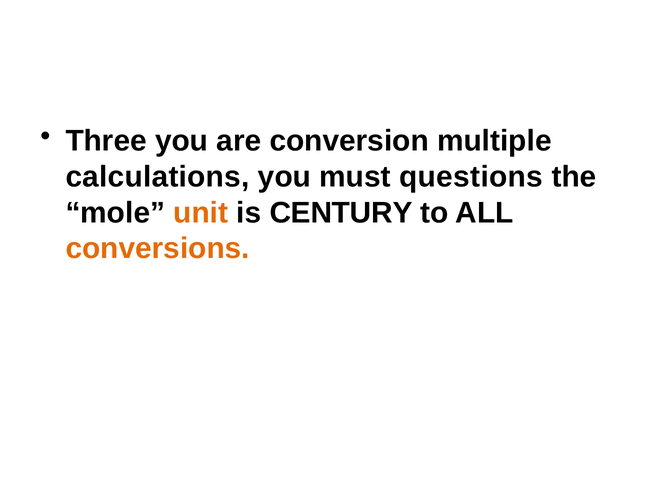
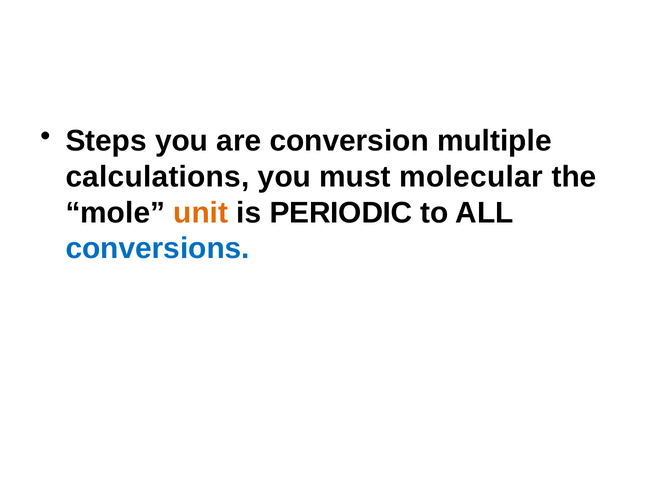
Three: Three -> Steps (106, 141)
questions: questions -> molecular (471, 177)
CENTURY: CENTURY -> PERIODIC (341, 213)
conversions colour: orange -> blue (158, 249)
